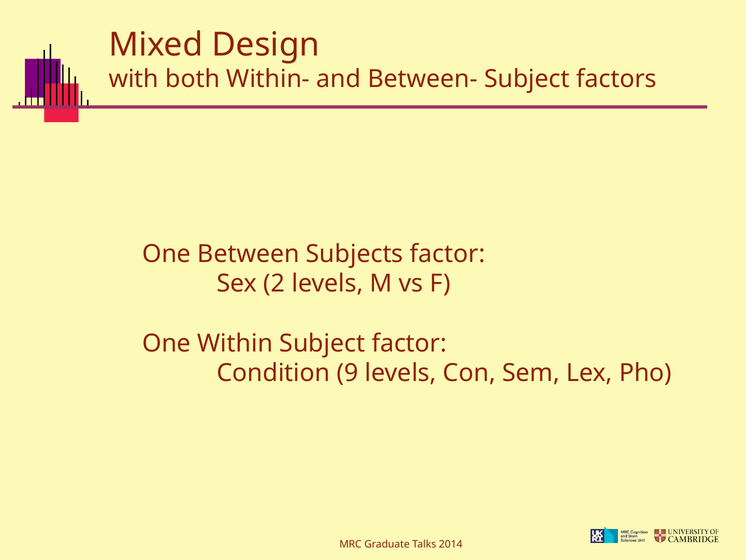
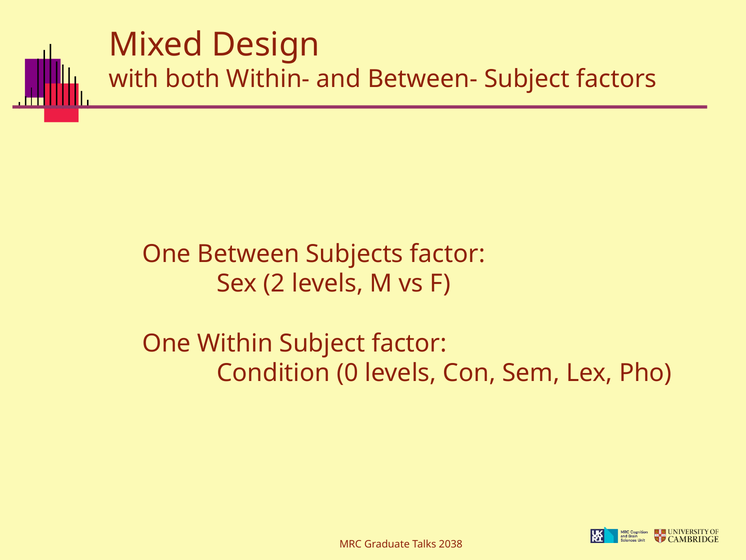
9: 9 -> 0 (348, 373)
2014: 2014 -> 2038 (451, 544)
